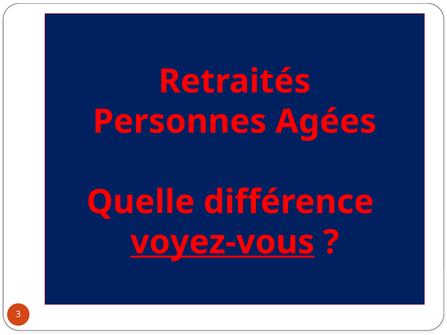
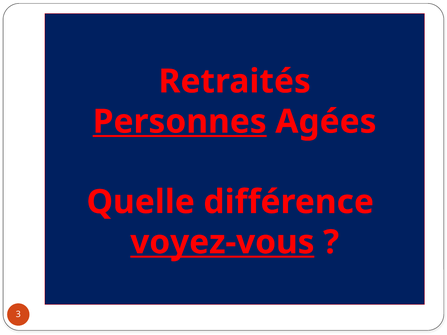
Personnes underline: none -> present (180, 122)
